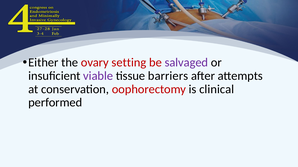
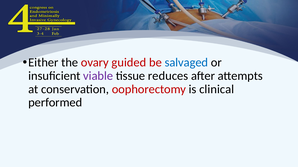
setting: setting -> guided (129, 63)
salvaged colour: purple -> blue (186, 63)
barriers: barriers -> reduces (168, 76)
